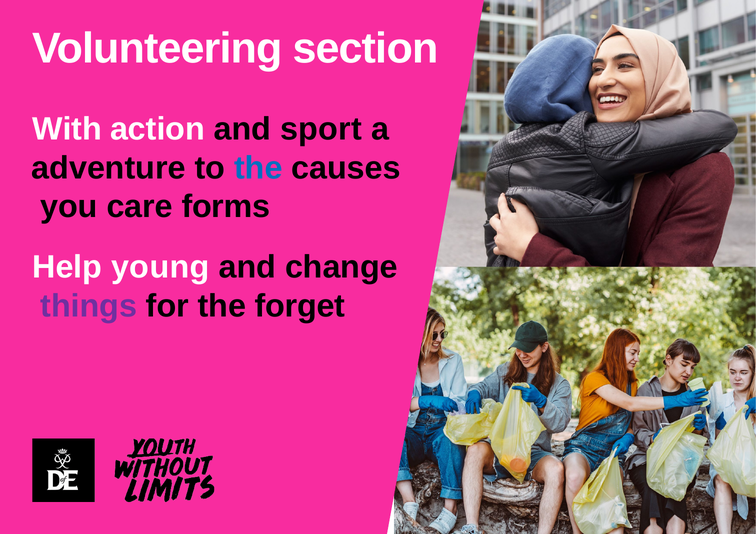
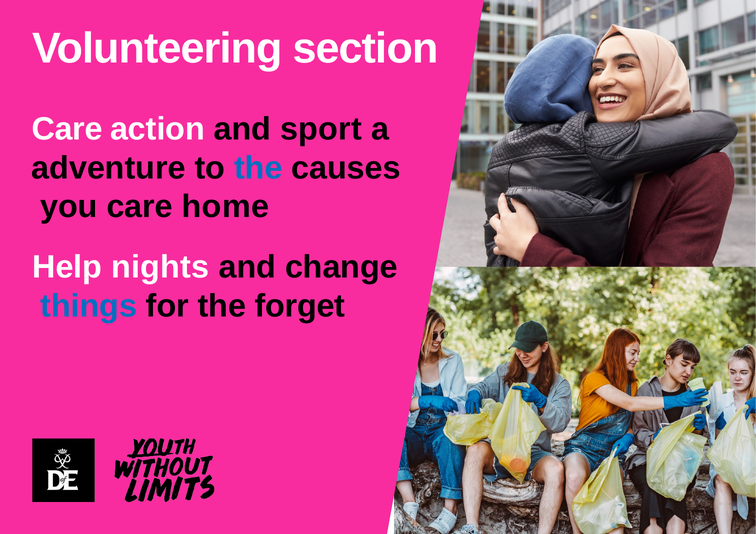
With: With -> Care (67, 129)
forms: forms -> home (226, 207)
young: young -> nights (160, 267)
things colour: purple -> blue (89, 306)
